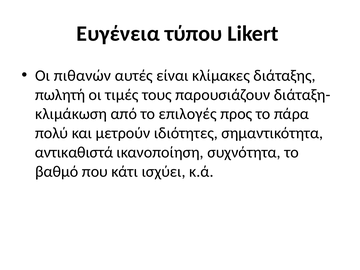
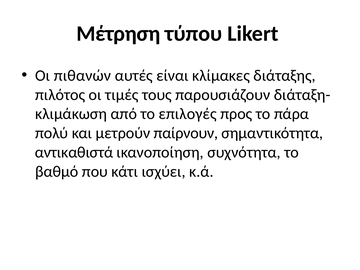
Ευγένεια: Ευγένεια -> Μέτρηση (118, 34)
πωλητή: πωλητή -> πιλότος (60, 95)
ιδιότητες: ιδιότητες -> παίρνουν (186, 133)
